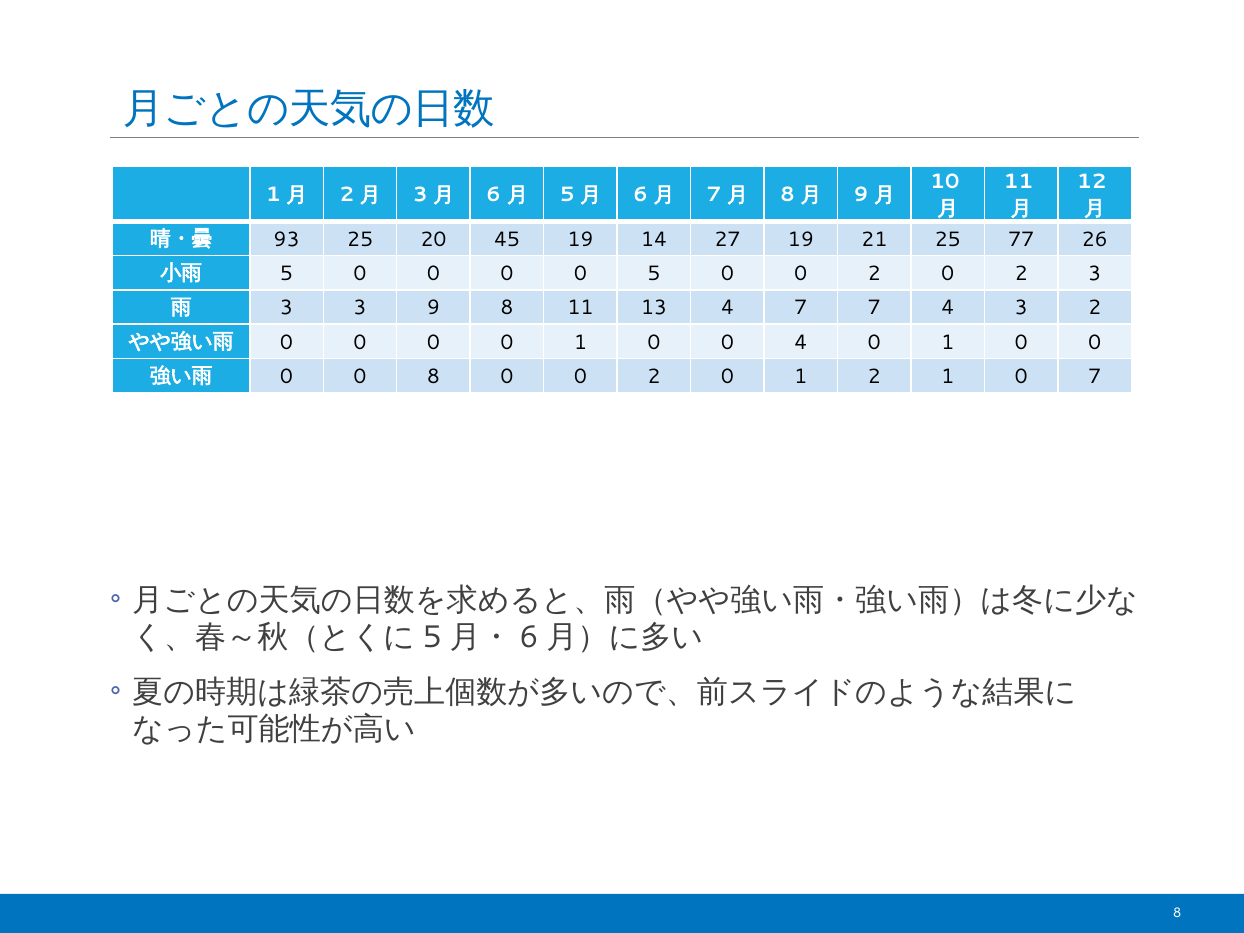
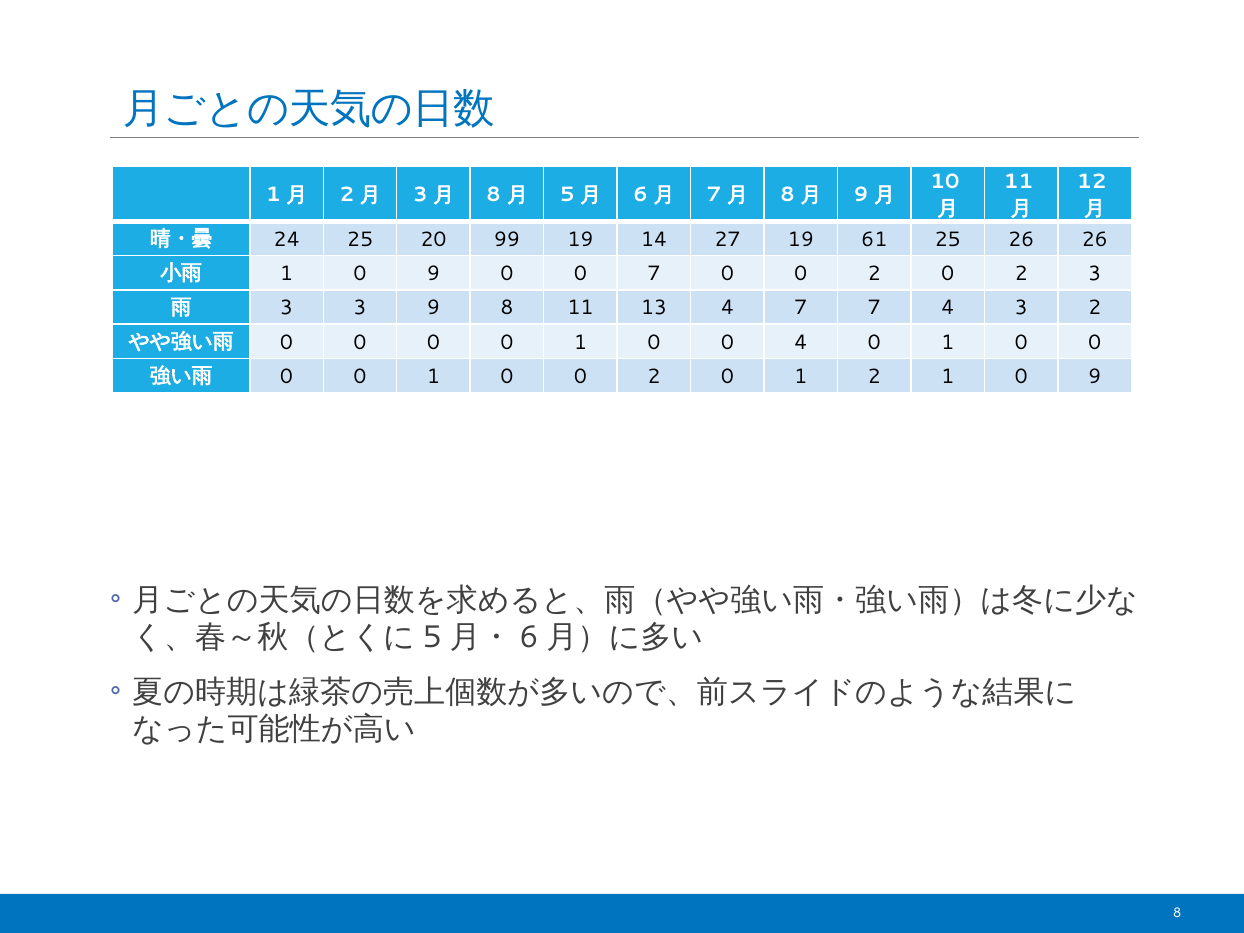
6: 6 -> 8 (494, 195)
93: 93 -> 24 (287, 240)
45: 45 -> 99 (507, 240)
21: 21 -> 61 (874, 240)
25 77: 77 -> 26 (1021, 240)
5: 5 -> 1 (287, 274)
0: 0 -> 9 (433, 274)
0 5: 5 -> 7 (654, 274)
8: 8 -> 1 (433, 377)
2 1 0 7: 7 -> 9 (1095, 377)
